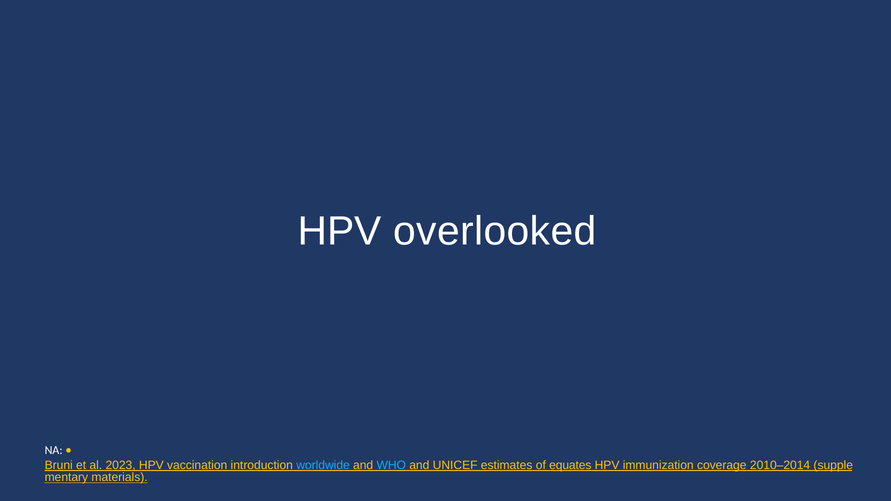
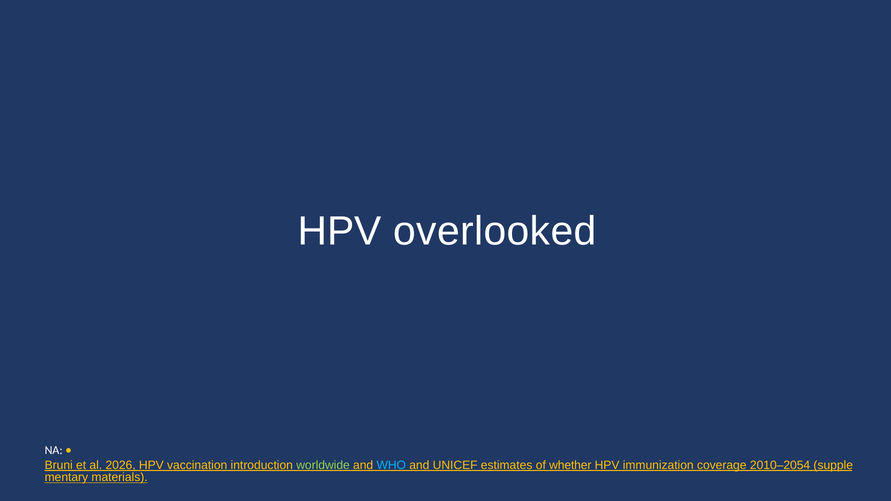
2023: 2023 -> 2026 (121, 465)
worldwide colour: light blue -> light green (323, 465)
equates: equates -> whether (570, 465)
2010–2014: 2010–2014 -> 2010–2054 (780, 465)
